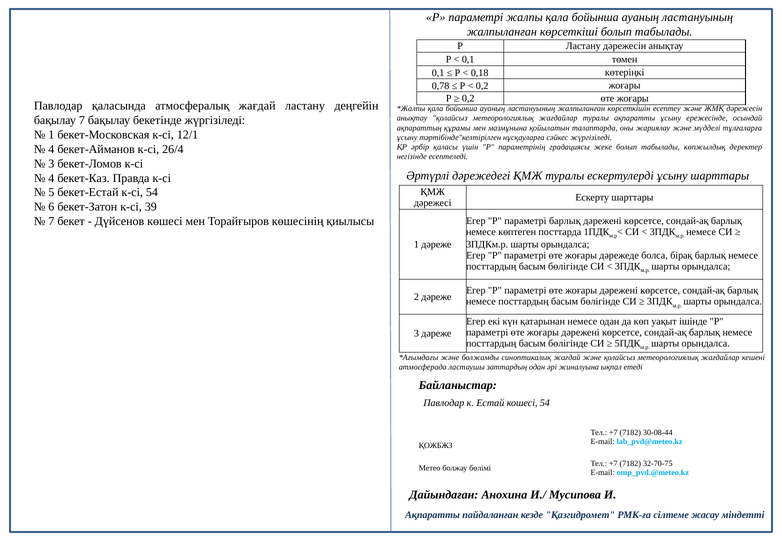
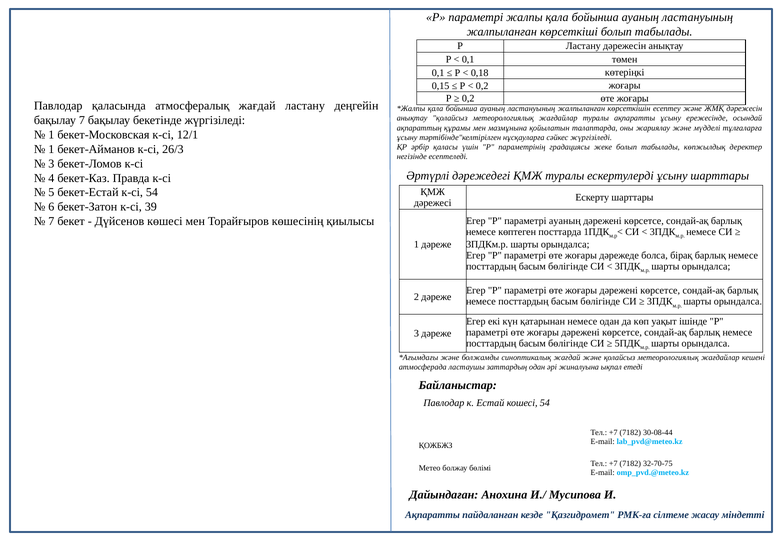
0,78: 0,78 -> 0,15 (441, 86)
4: 4 -> 1 (51, 149)
26/4: 26/4 -> 26/3 (173, 149)
параметрі барлық: барлық -> ауаның (565, 221)
